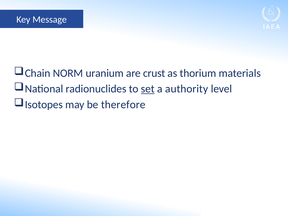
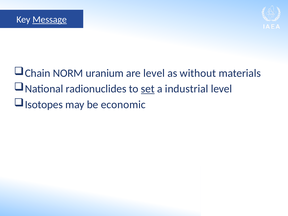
Message underline: none -> present (50, 20)
are crust: crust -> level (154, 73)
thorium: thorium -> without (198, 73)
authority: authority -> industrial (187, 89)
therefore: therefore -> economic (123, 105)
